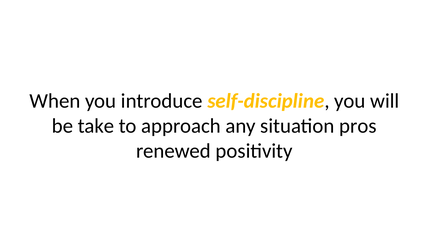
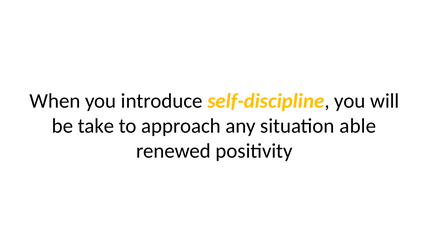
pros: pros -> able (358, 126)
